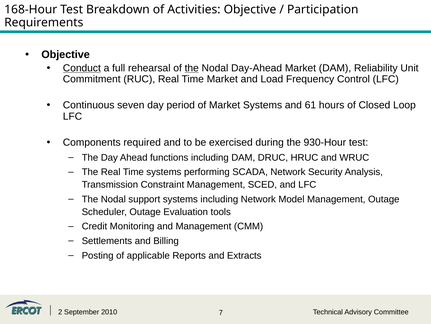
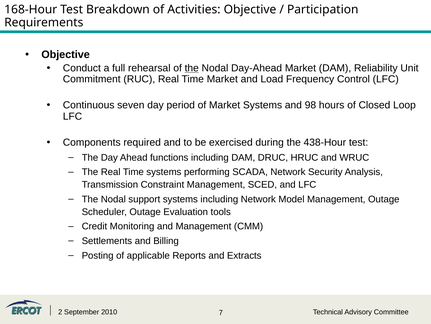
Conduct underline: present -> none (82, 68)
61: 61 -> 98 (310, 105)
930-Hour: 930-Hour -> 438-Hour (325, 142)
